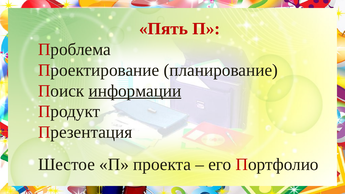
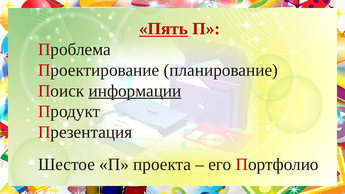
Пять underline: none -> present (164, 29)
